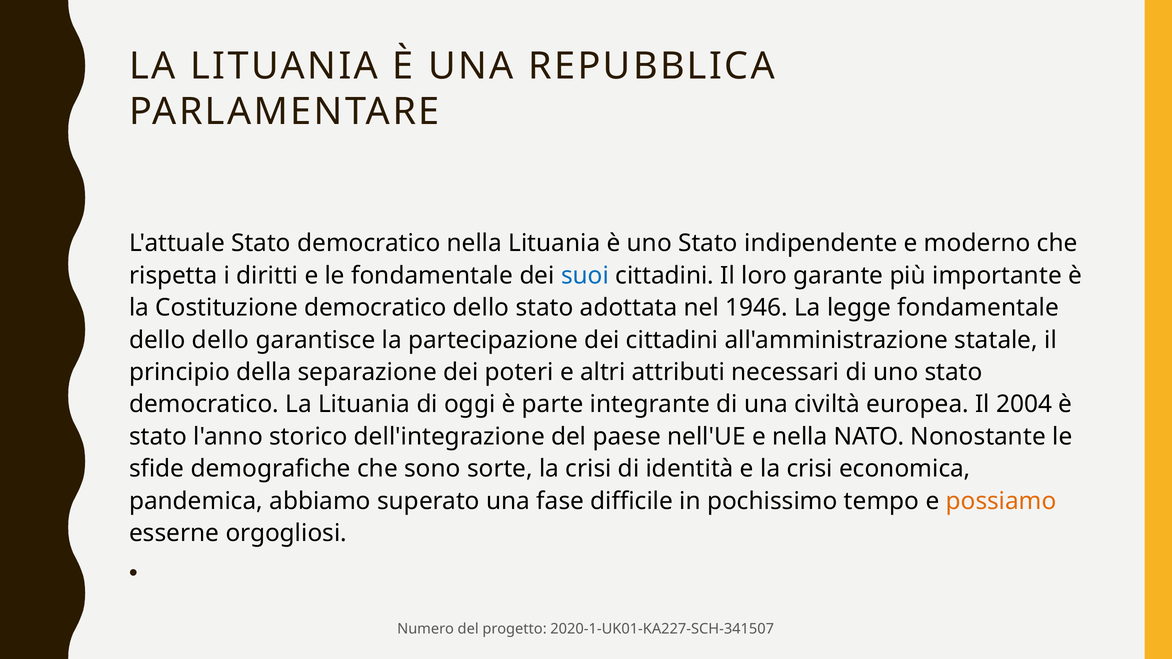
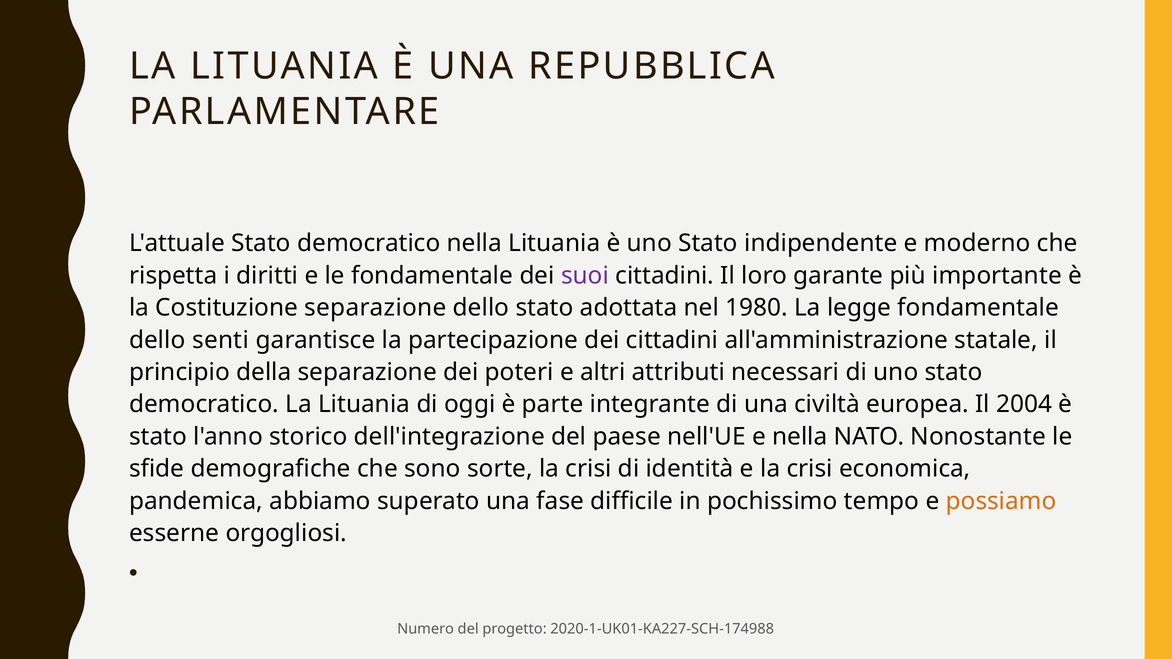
suoi colour: blue -> purple (585, 276)
Costituzione democratico: democratico -> separazione (375, 308)
1946: 1946 -> 1980 (757, 308)
dello dello: dello -> senti (220, 340)
2020-1-UK01-KA227-SCH-341507: 2020-1-UK01-KA227-SCH-341507 -> 2020-1-UK01-KA227-SCH-174988 (662, 629)
